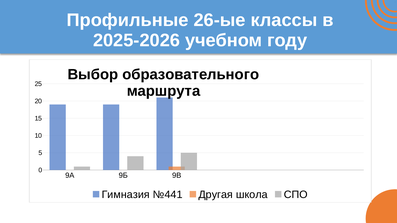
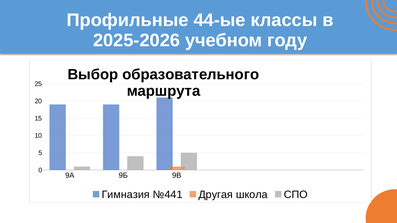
26-ые: 26-ые -> 44-ые (219, 20)
